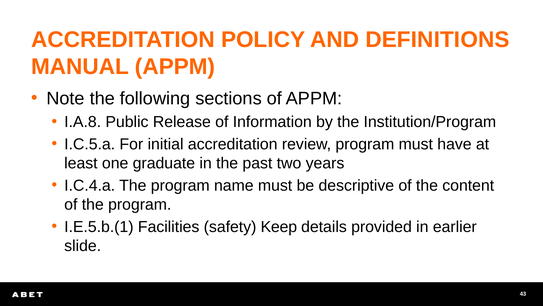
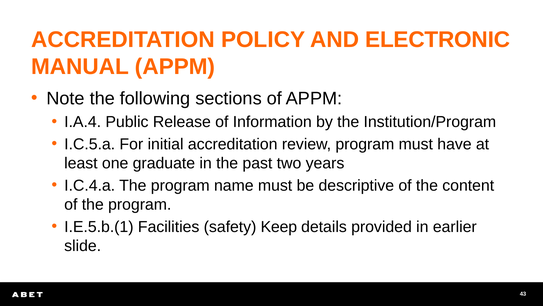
DEFINITIONS: DEFINITIONS -> ELECTRONIC (438, 40)
I.A.8: I.A.8 -> I.A.4 (83, 122)
